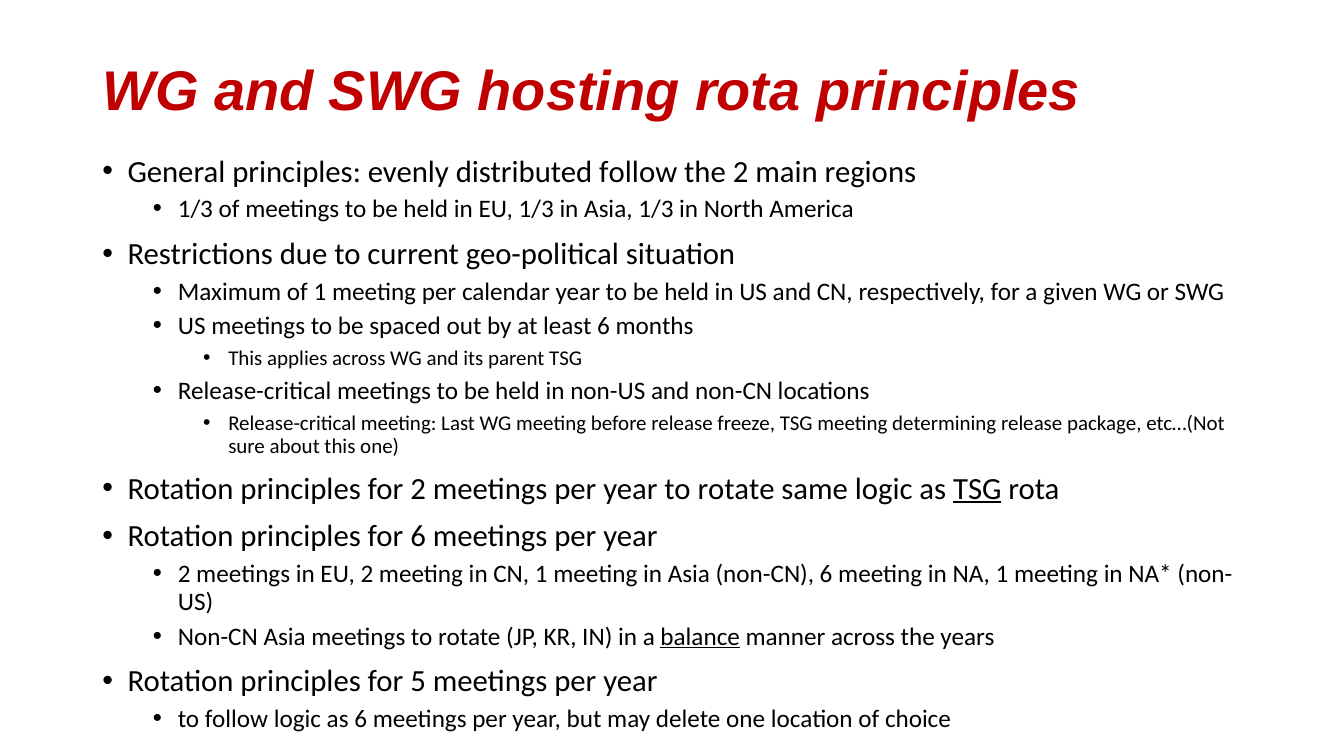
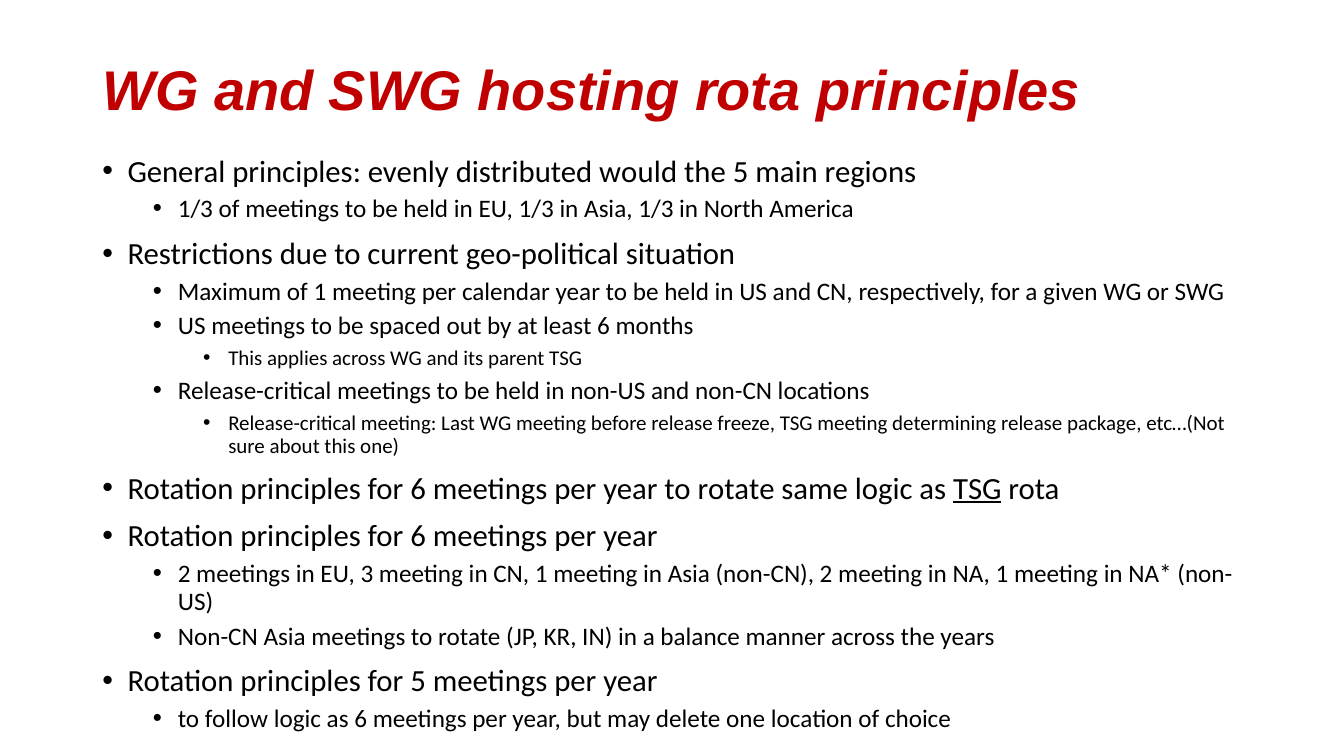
distributed follow: follow -> would (638, 172)
the 2: 2 -> 5 (741, 172)
2: 2 -> 6 (418, 489)
EU 2: 2 -> 3 (367, 575)
non-CN 6: 6 -> 2 (826, 575)
balance underline: present -> none (700, 637)
